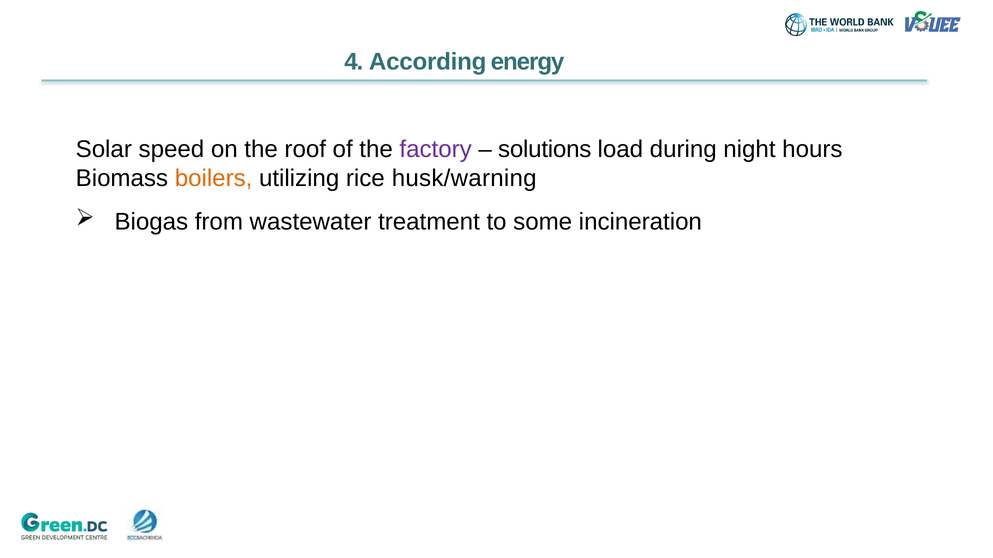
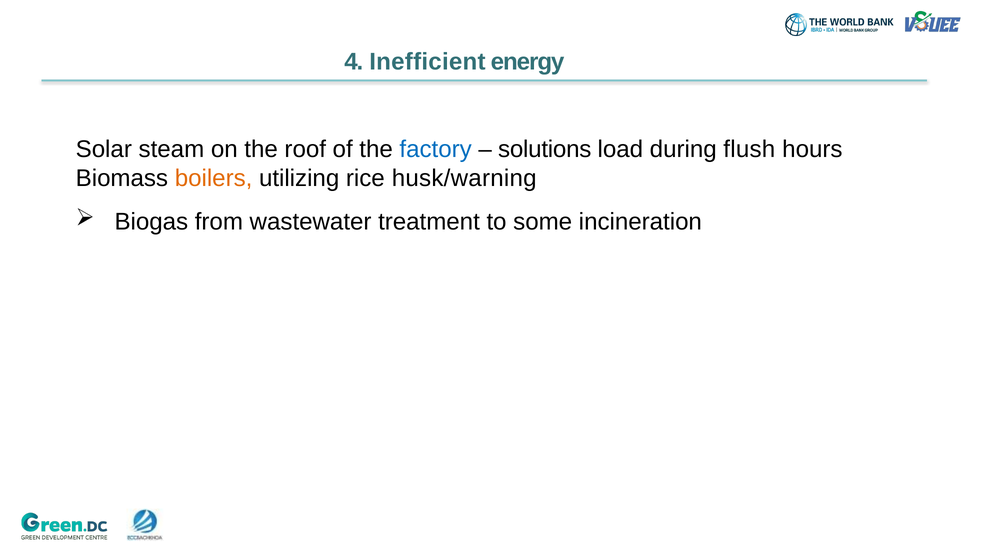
According: According -> Inefficient (427, 62)
speed: speed -> steam (171, 150)
factory colour: purple -> blue (436, 150)
night: night -> flush (749, 150)
